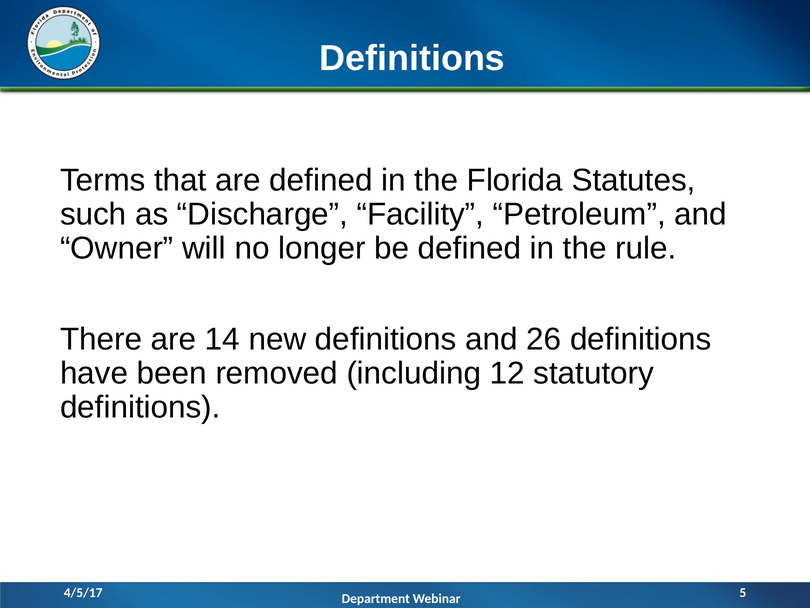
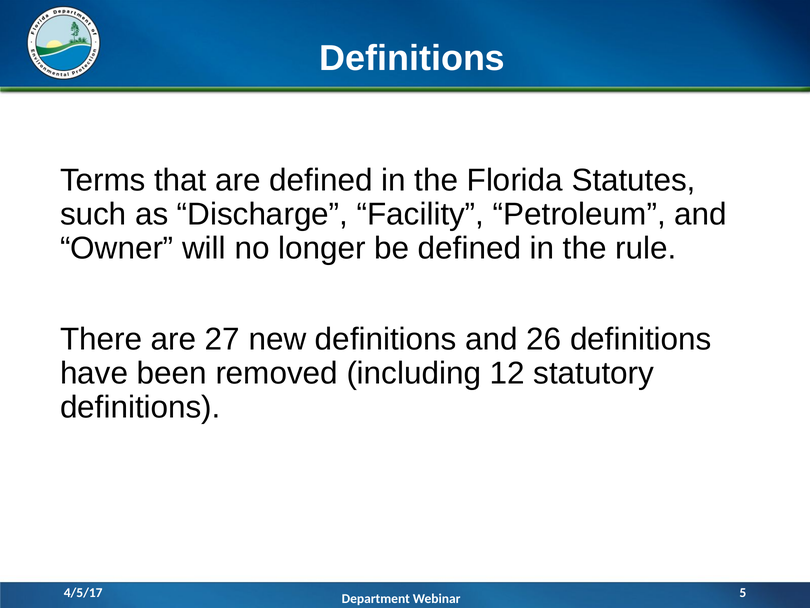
14: 14 -> 27 (222, 339)
